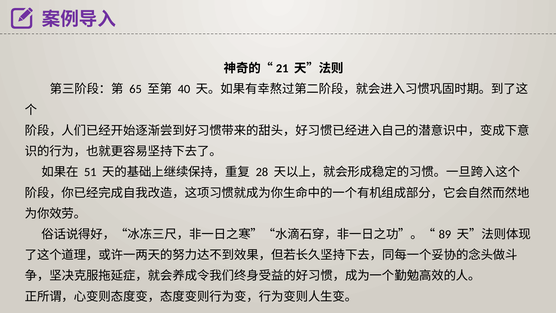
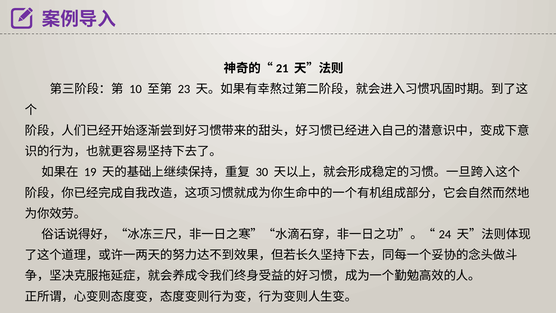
65: 65 -> 10 (136, 89)
40: 40 -> 23 (184, 89)
51: 51 -> 19 (90, 172)
28: 28 -> 30 (262, 172)
89: 89 -> 24 (445, 234)
